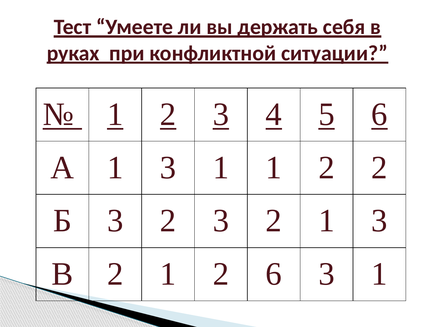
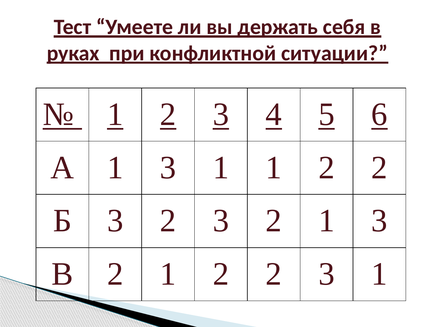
2 1 2 6: 6 -> 2 (274, 273)
